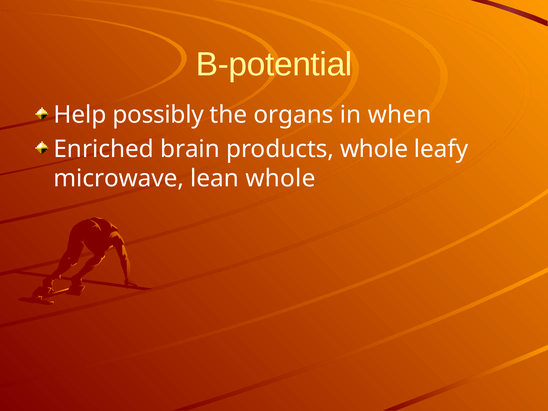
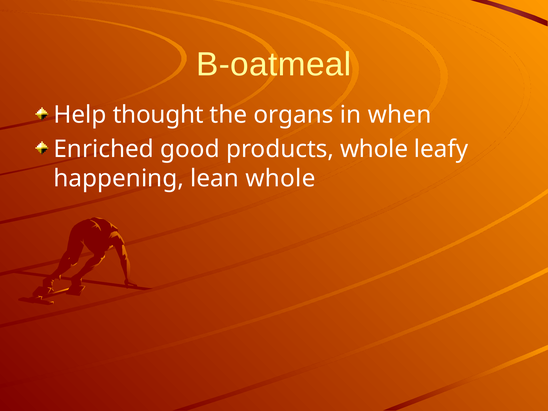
B-potential: B-potential -> B-oatmeal (274, 64)
possibly: possibly -> thought (158, 115)
brain: brain -> good (190, 149)
microwave: microwave -> happening (119, 178)
